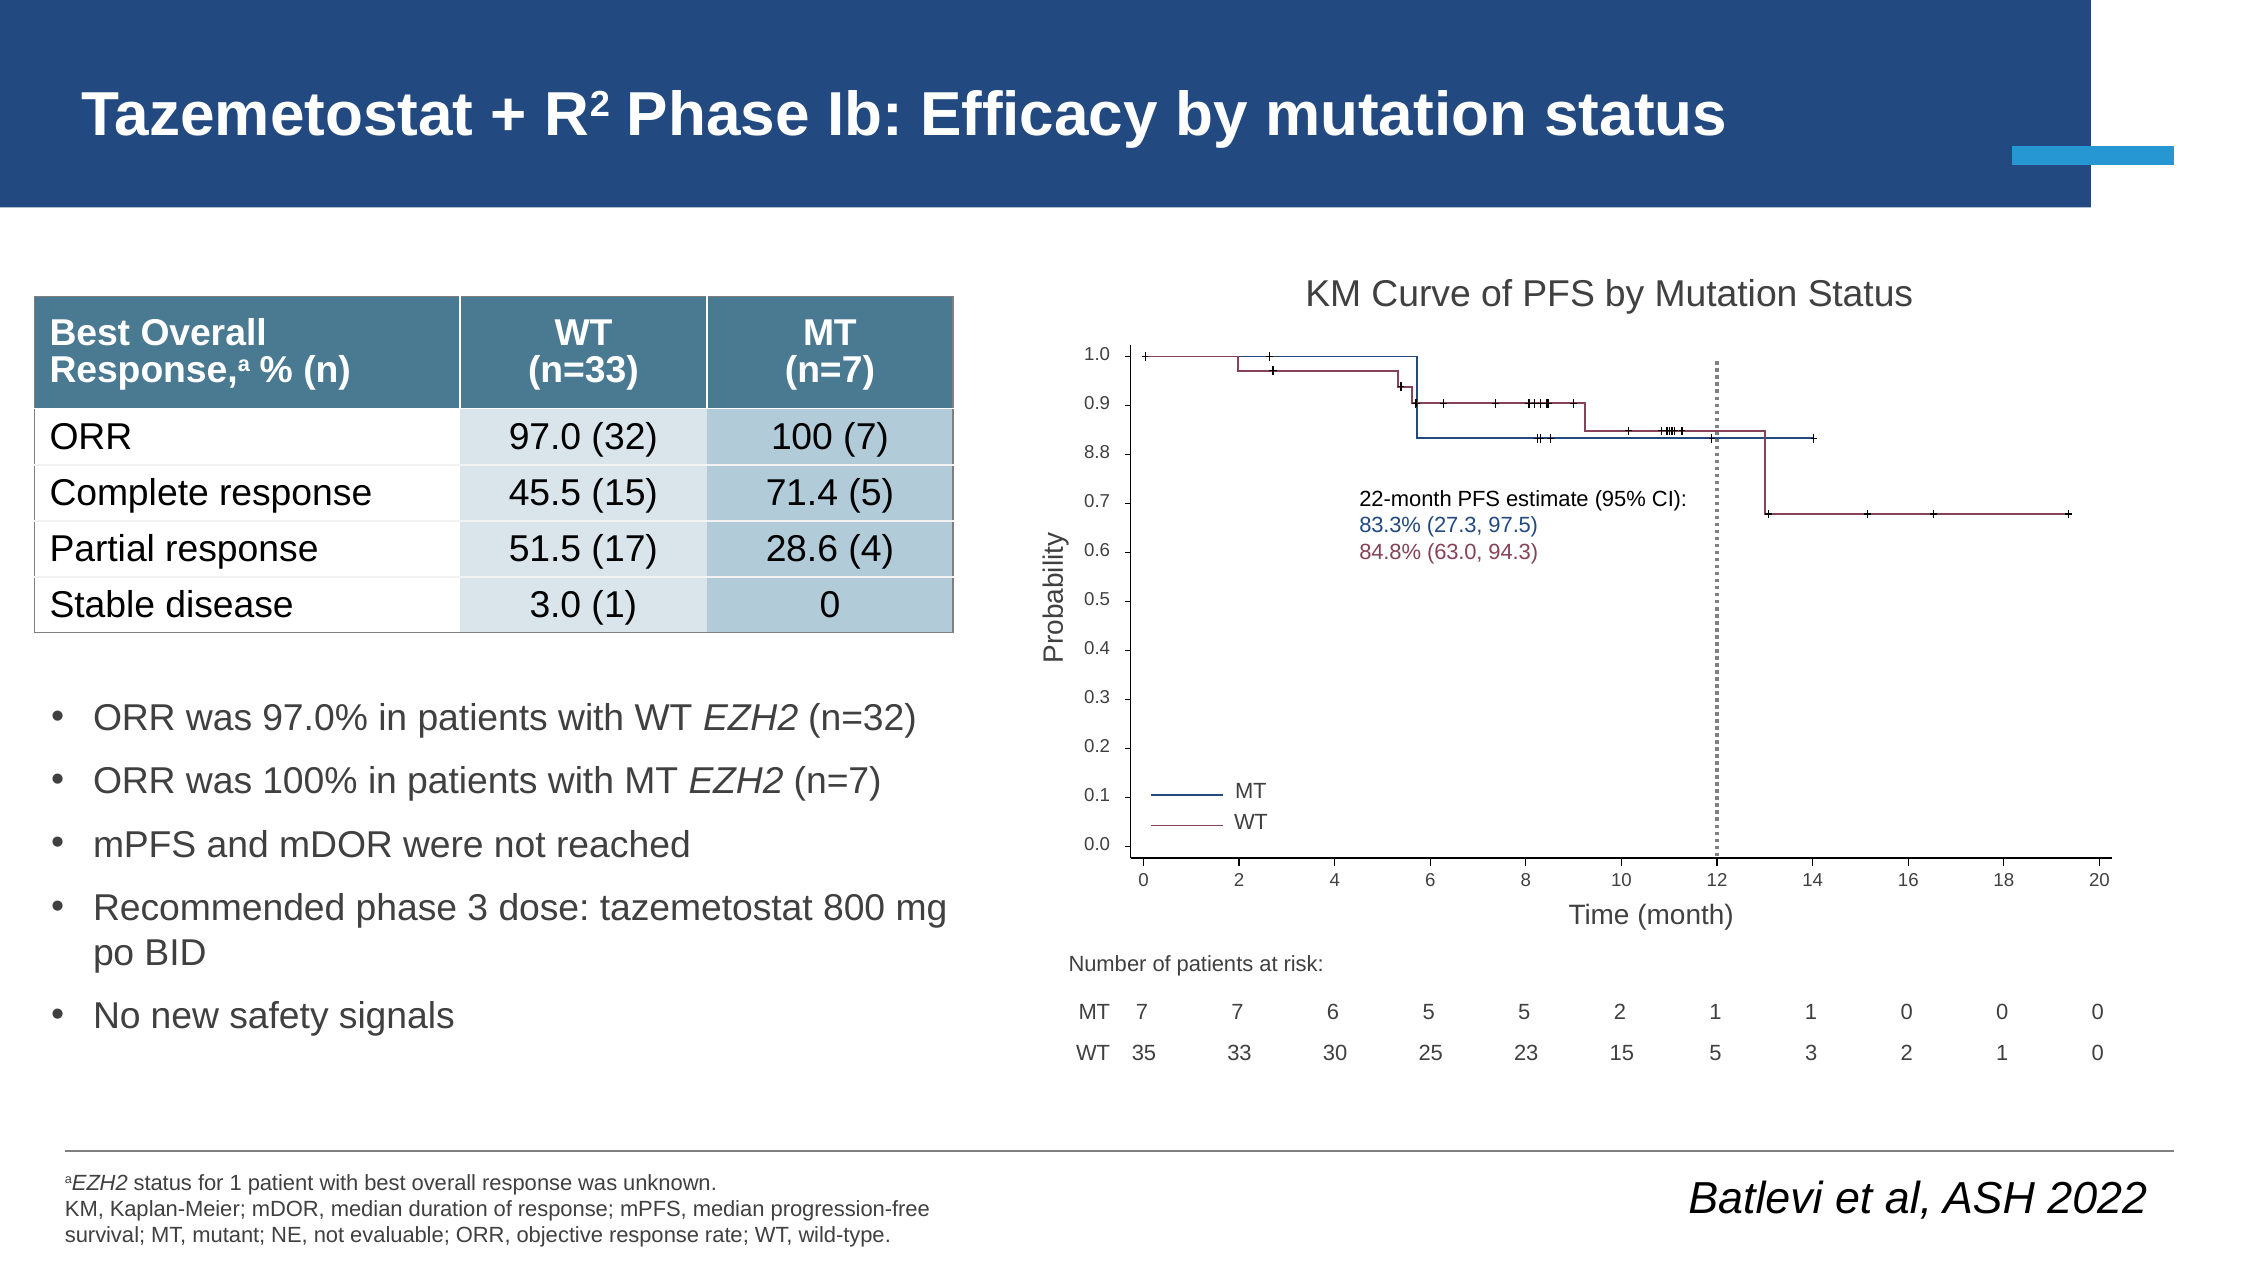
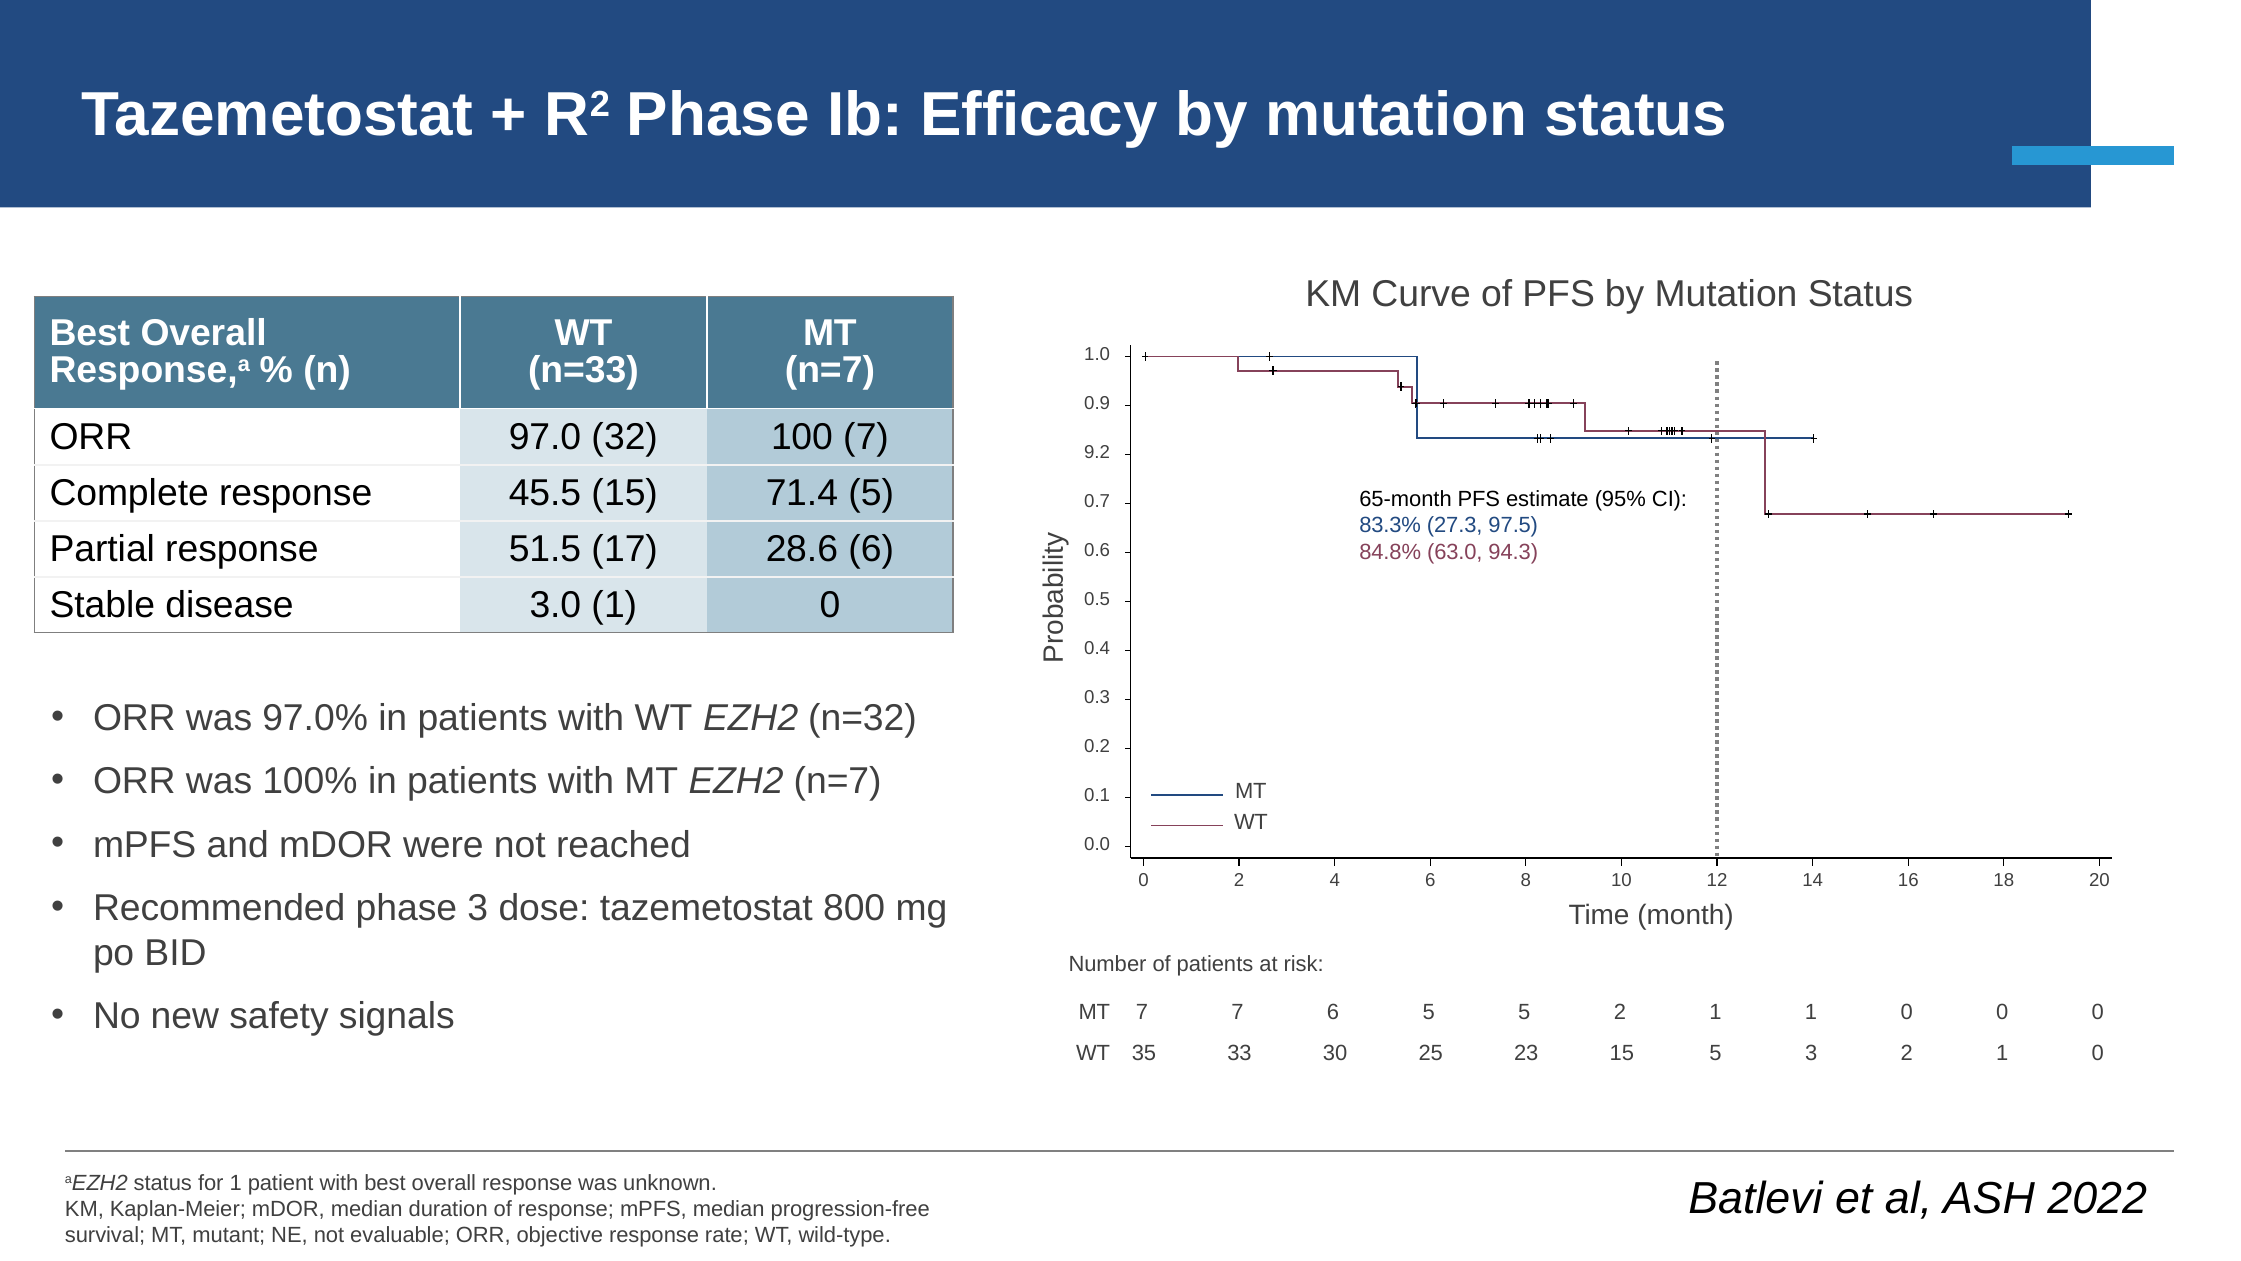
8.8: 8.8 -> 9.2 (1097, 452)
22-month: 22-month -> 65-month (1406, 499)
28.6 4: 4 -> 6 (871, 549)
